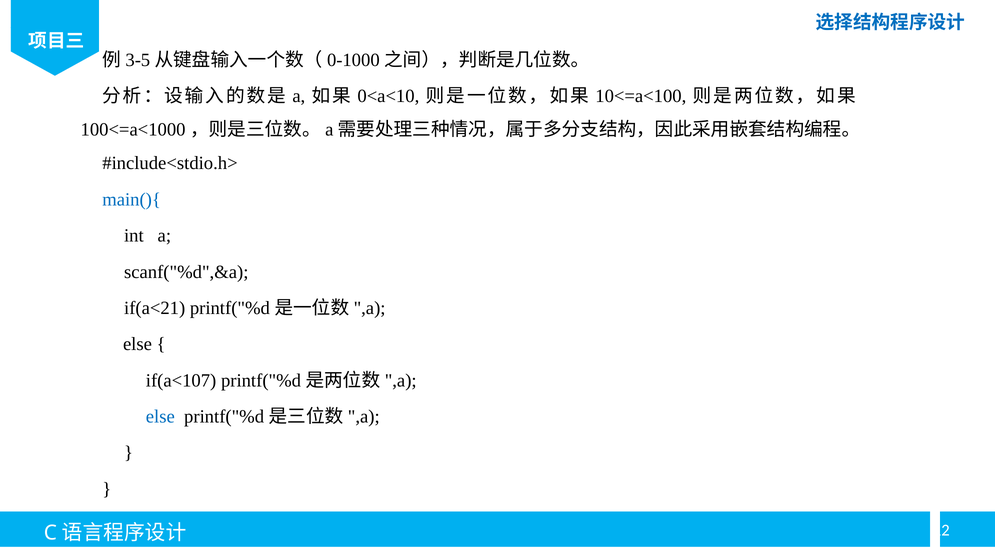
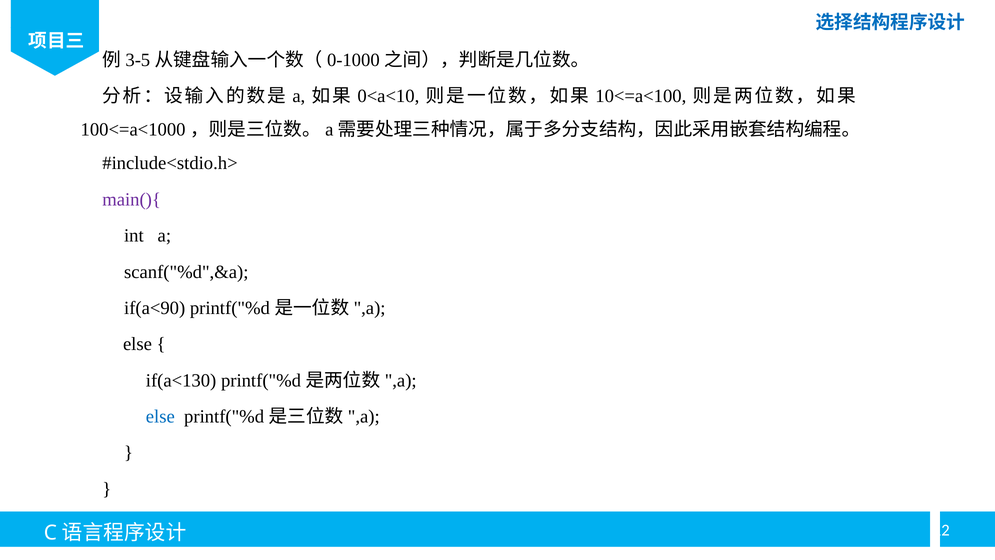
main(){ colour: blue -> purple (132, 199)
if(a<21: if(a<21 -> if(a<90 (155, 308)
if(a<107: if(a<107 -> if(a<130 (181, 380)
